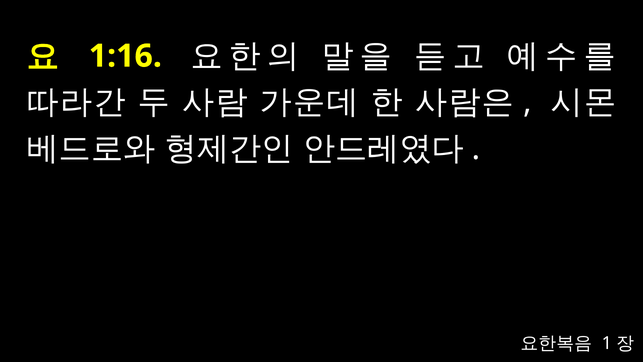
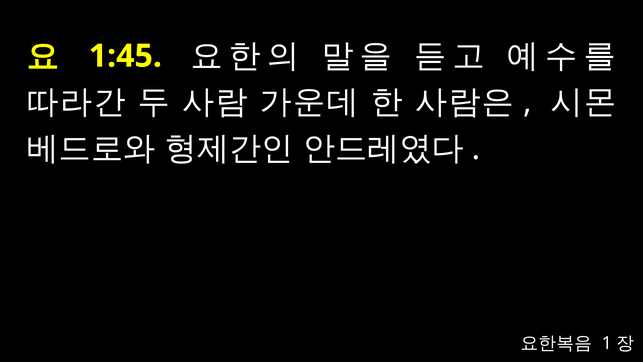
1:16: 1:16 -> 1:45 (125, 56)
